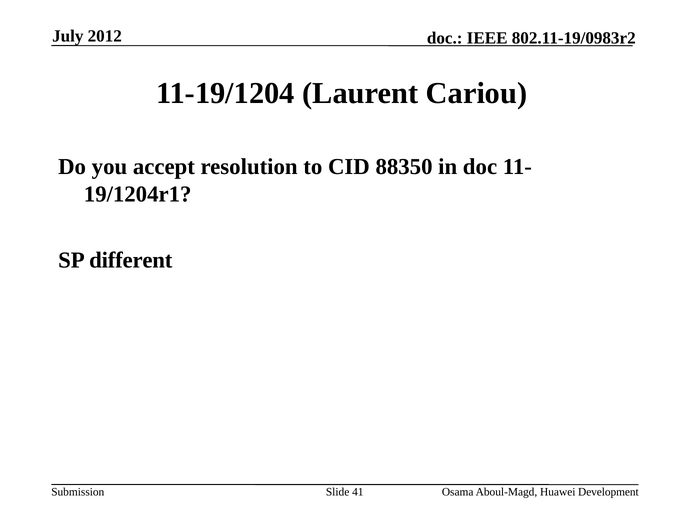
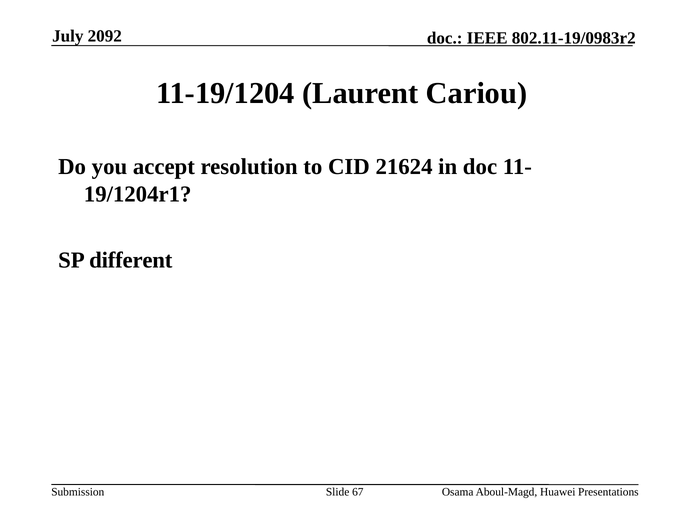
2012: 2012 -> 2092 (105, 36)
88350: 88350 -> 21624 (404, 167)
41: 41 -> 67 (358, 492)
Development: Development -> Presentations (608, 492)
